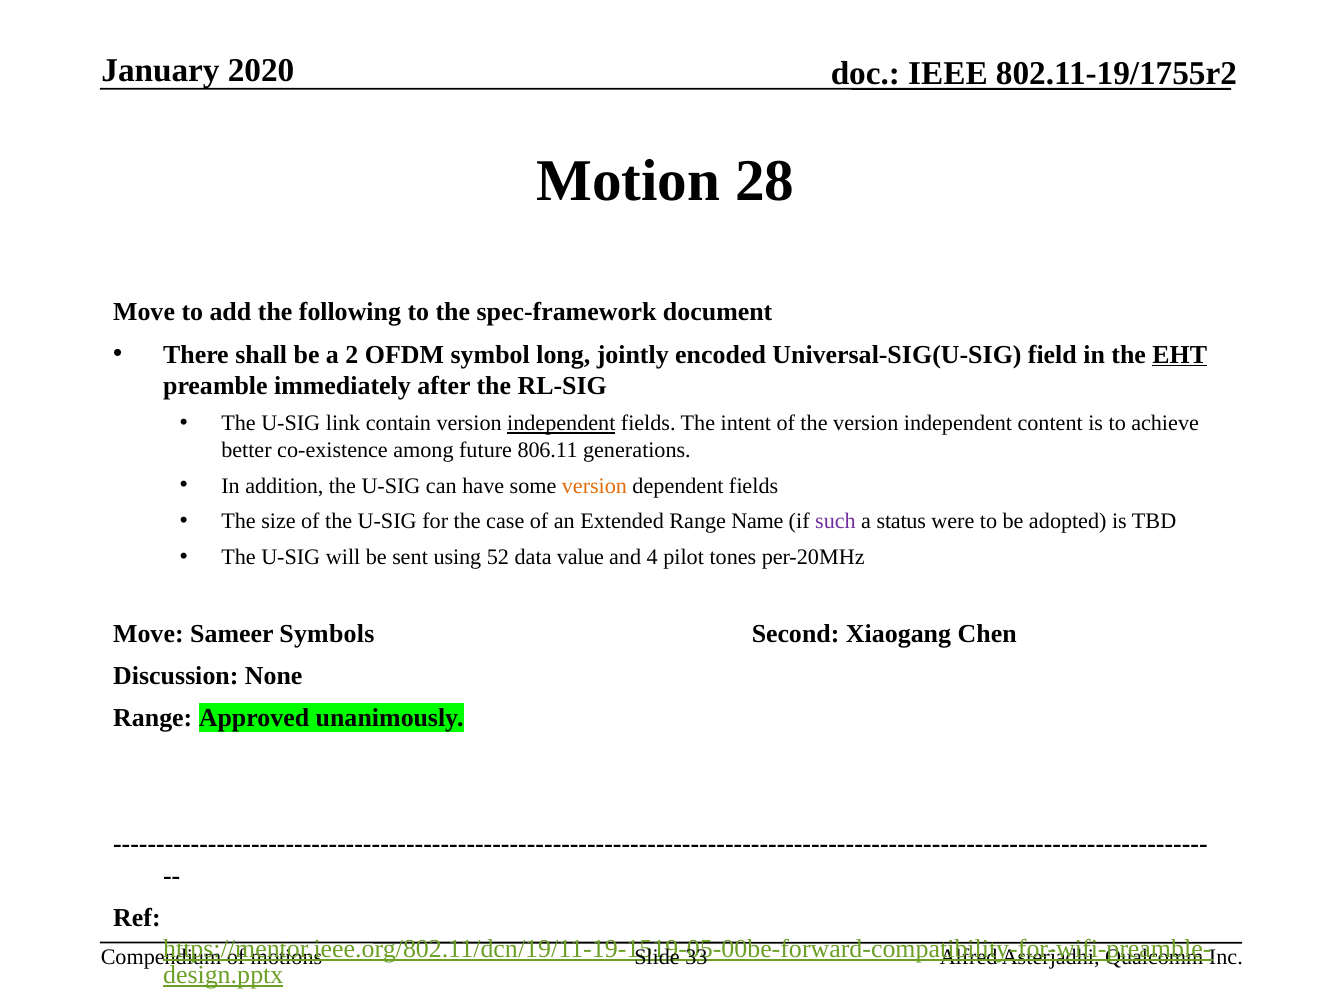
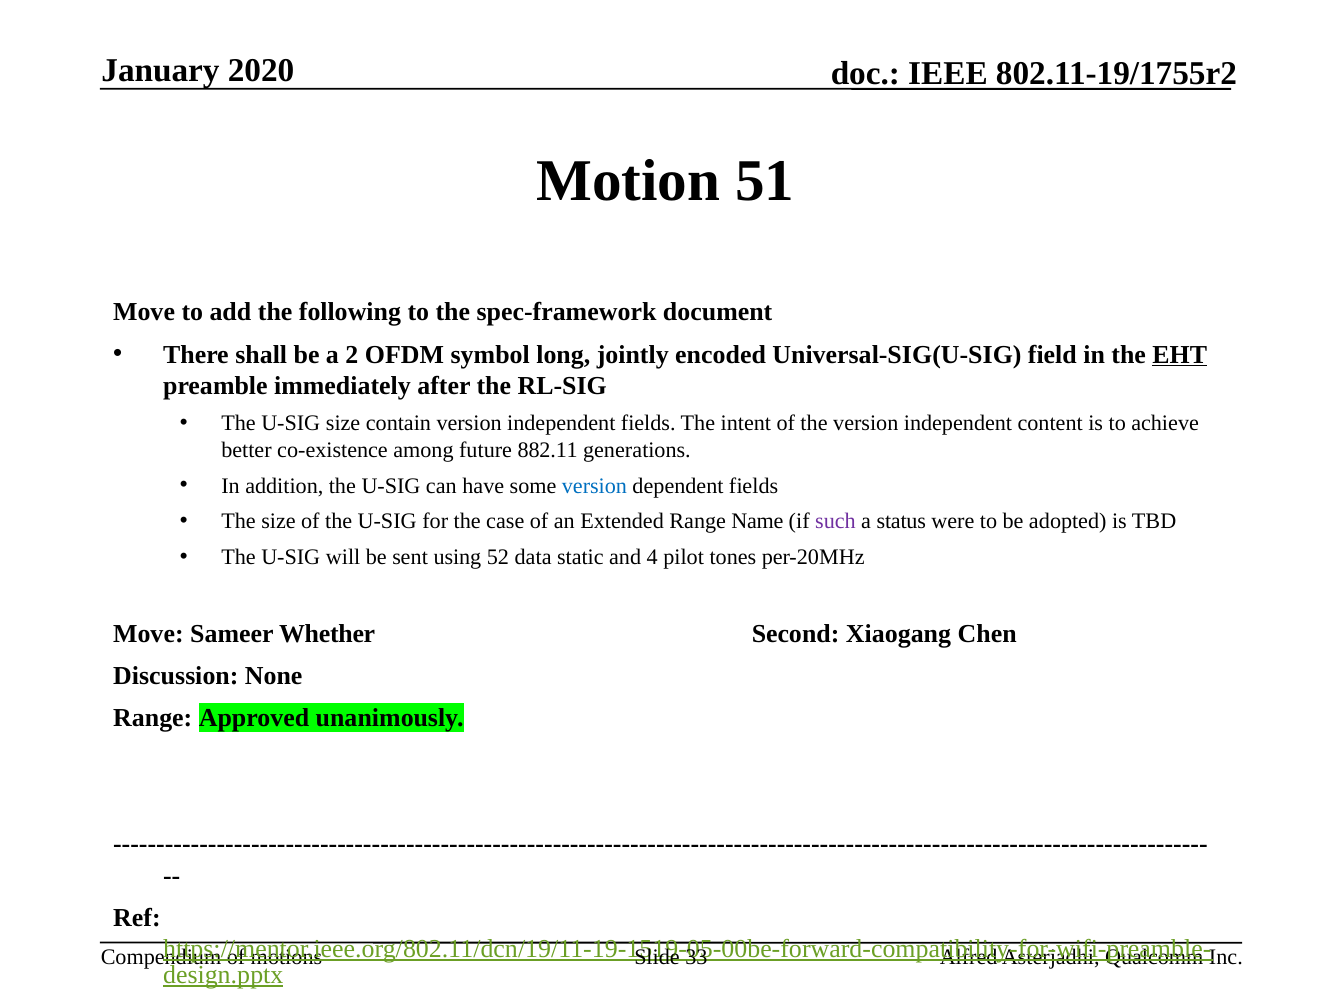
28: 28 -> 51 (765, 181)
U-SIG link: link -> size (343, 423)
independent underline: present -> none (561, 423)
806.11: 806.11 -> 882.11 (548, 450)
version colour: orange -> blue (594, 486)
value: value -> static (580, 558)
Symbols: Symbols -> Whether (327, 634)
